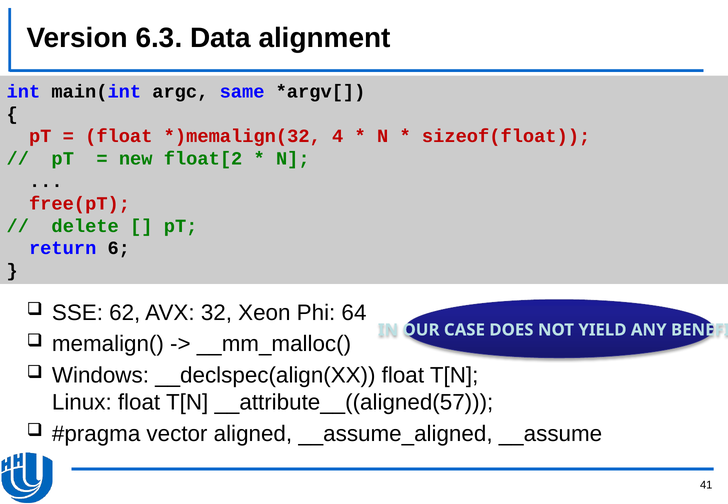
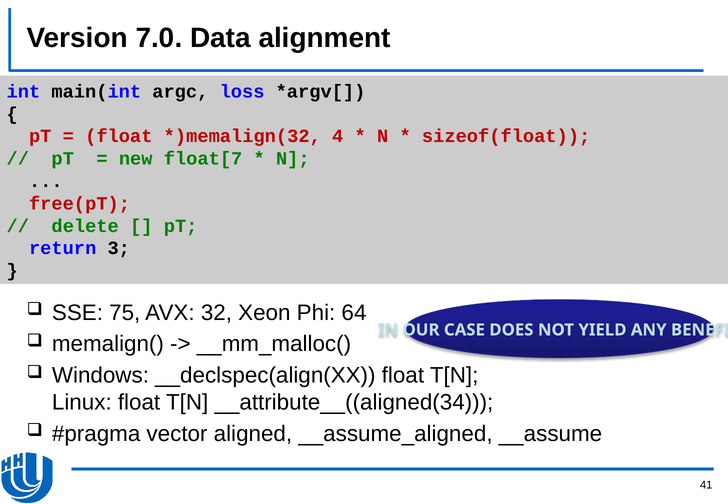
6.3: 6.3 -> 7.0 (159, 38)
same: same -> loss (242, 91)
float[2: float[2 -> float[7 (203, 159)
6: 6 -> 3 (119, 248)
62: 62 -> 75 (125, 313)
__attribute__((aligned(57: __attribute__((aligned(57 -> __attribute__((aligned(34 (354, 402)
